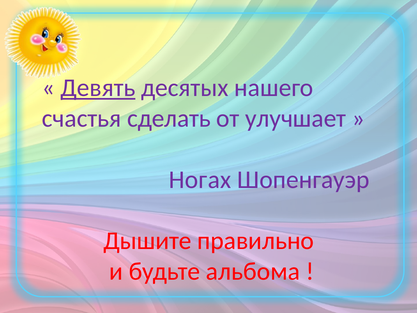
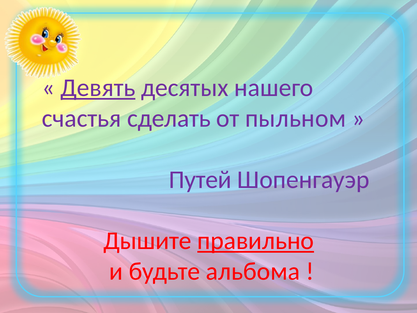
улучшает: улучшает -> пыльном (296, 118)
Ногах: Ногах -> Путей (200, 180)
правильно underline: none -> present (256, 241)
